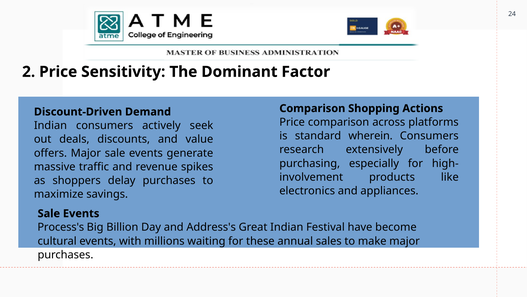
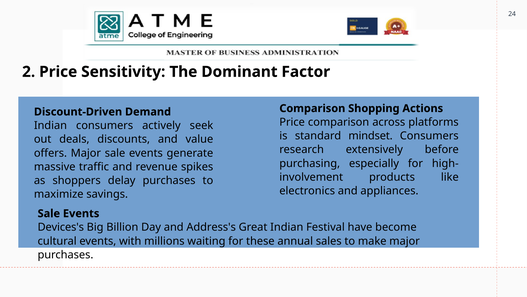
wherein: wherein -> mindset (371, 136)
Process's: Process's -> Devices's (61, 227)
